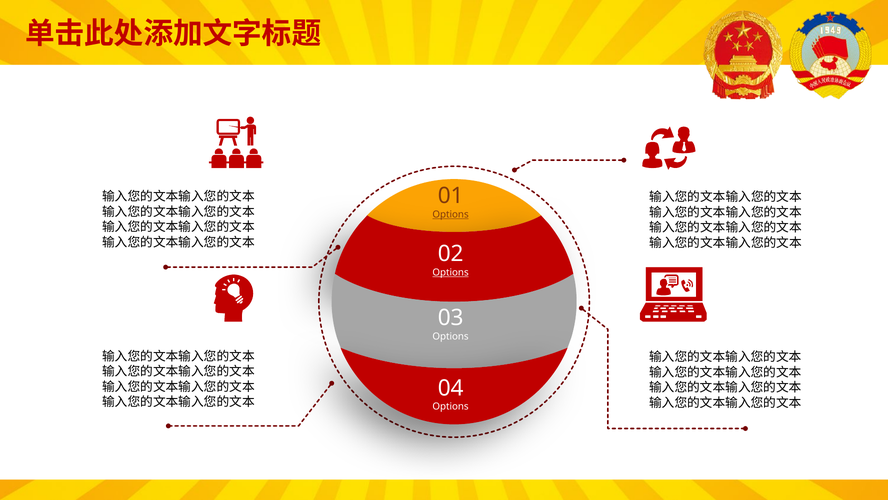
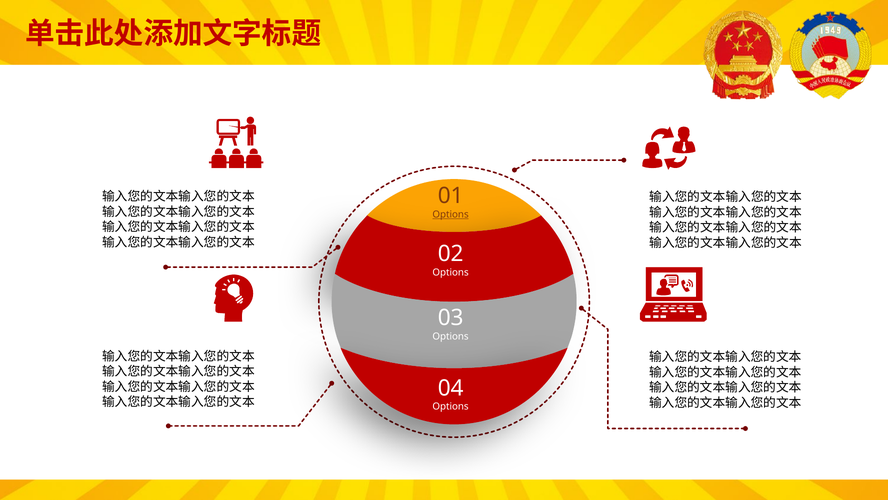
Options underline: present -> none (451, 272)
